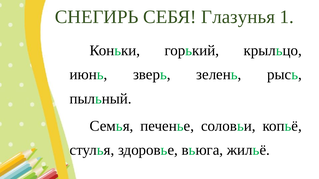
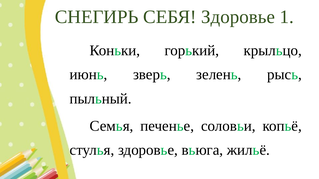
СЕБЯ Глазунья: Глазунья -> Здоровье (238, 17)
